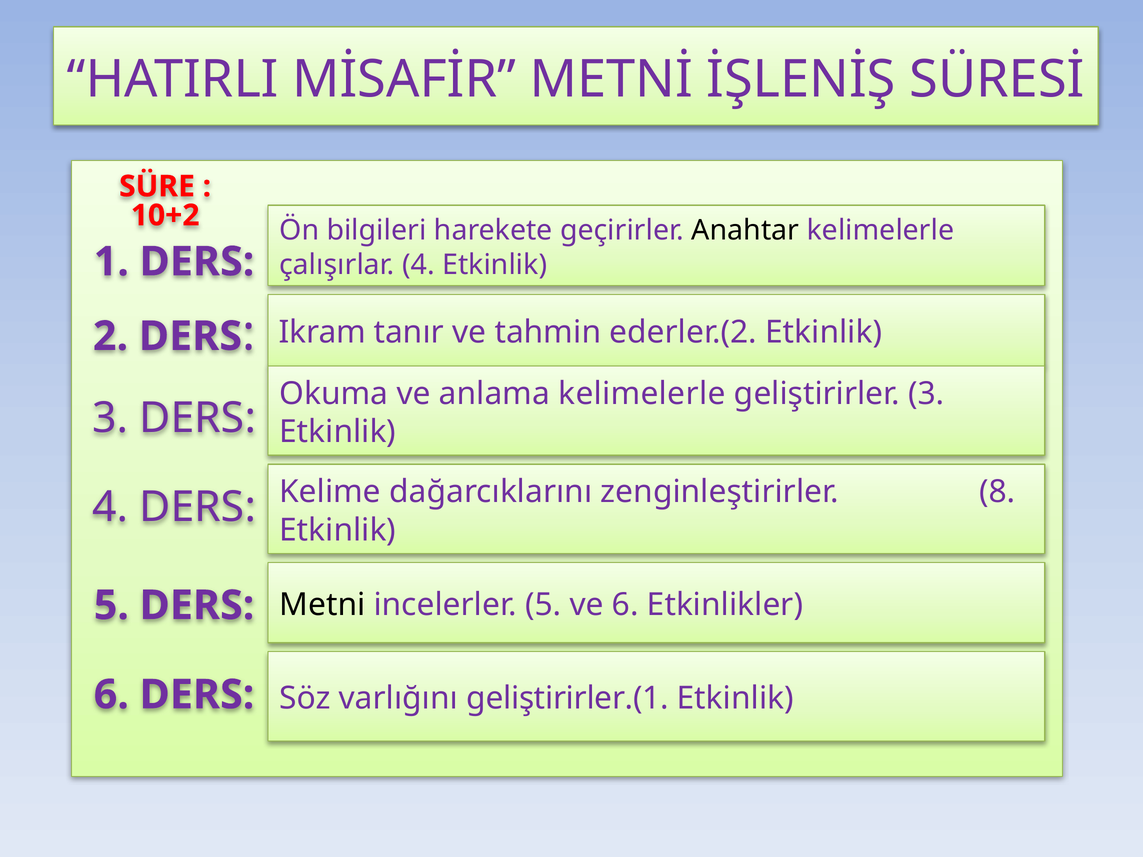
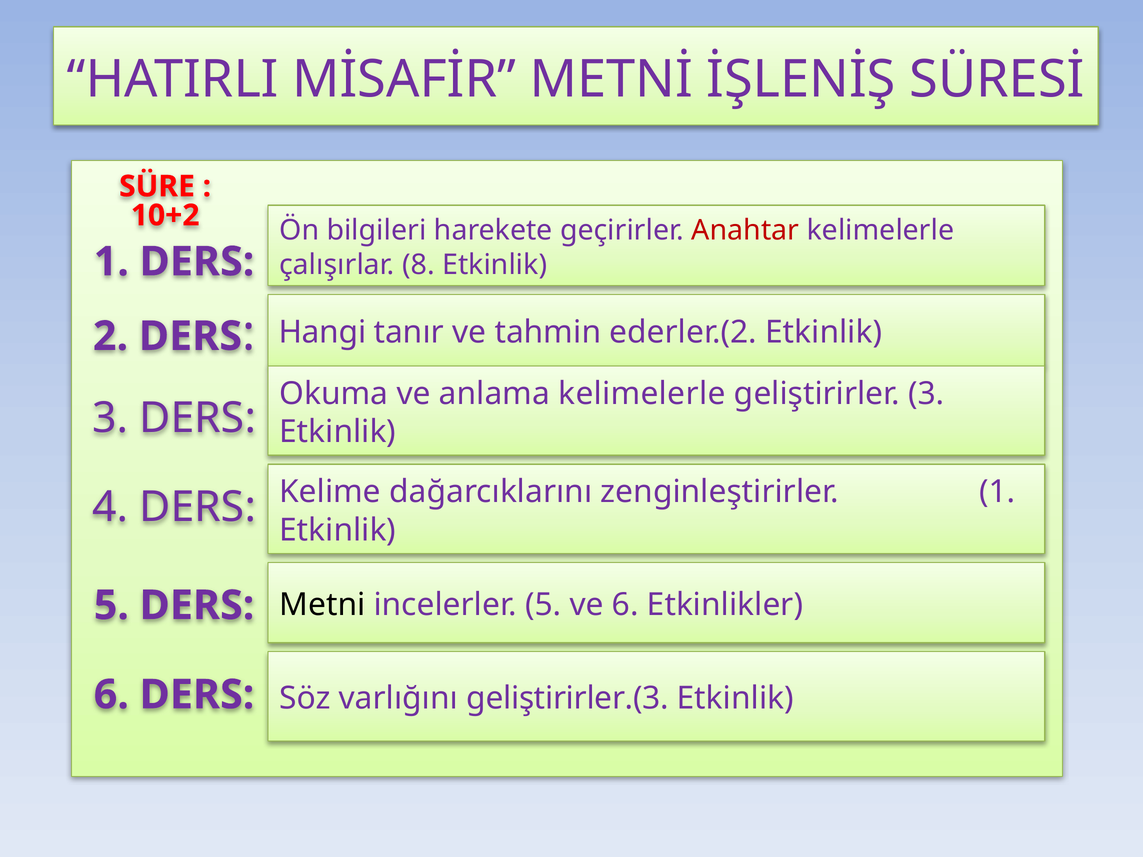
Anahtar colour: black -> red (745, 230)
çalışırlar 4: 4 -> 8 (418, 265)
Ikram: Ikram -> Hangi (322, 333)
zenginleştirirler 8: 8 -> 1 (997, 492)
geliştirirler.(1: geliştirirler.(1 -> geliştirirler.(3 (568, 699)
